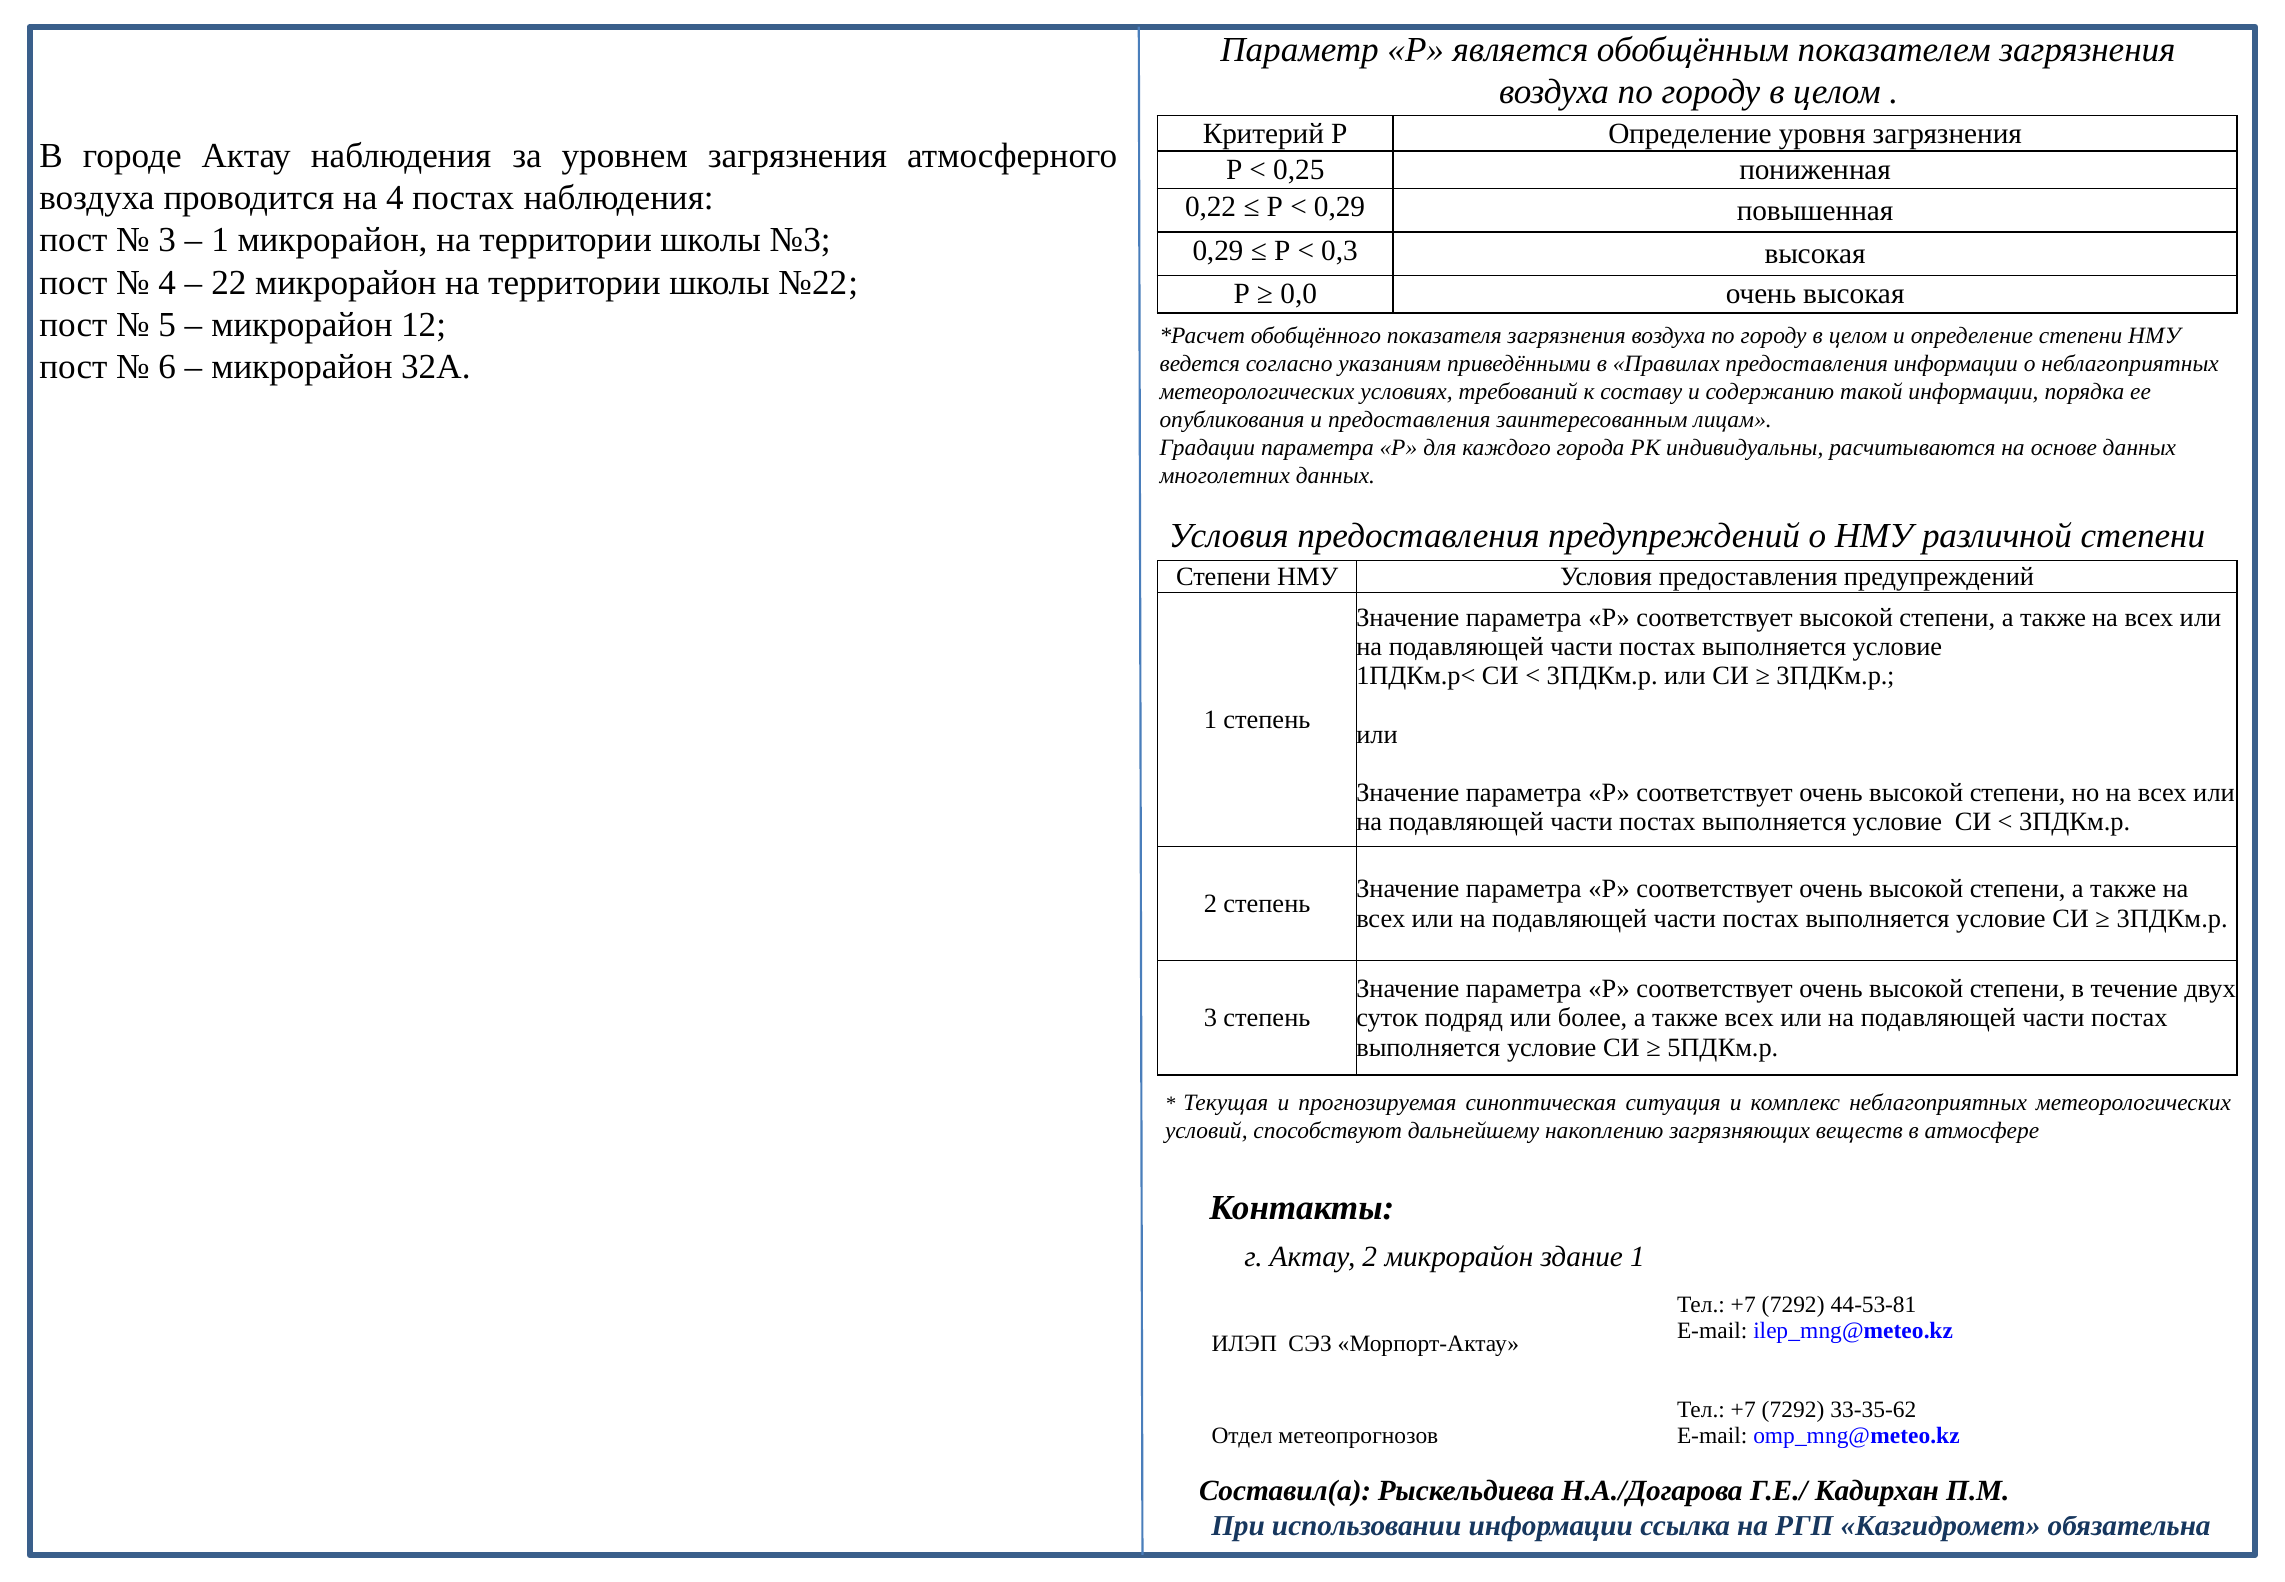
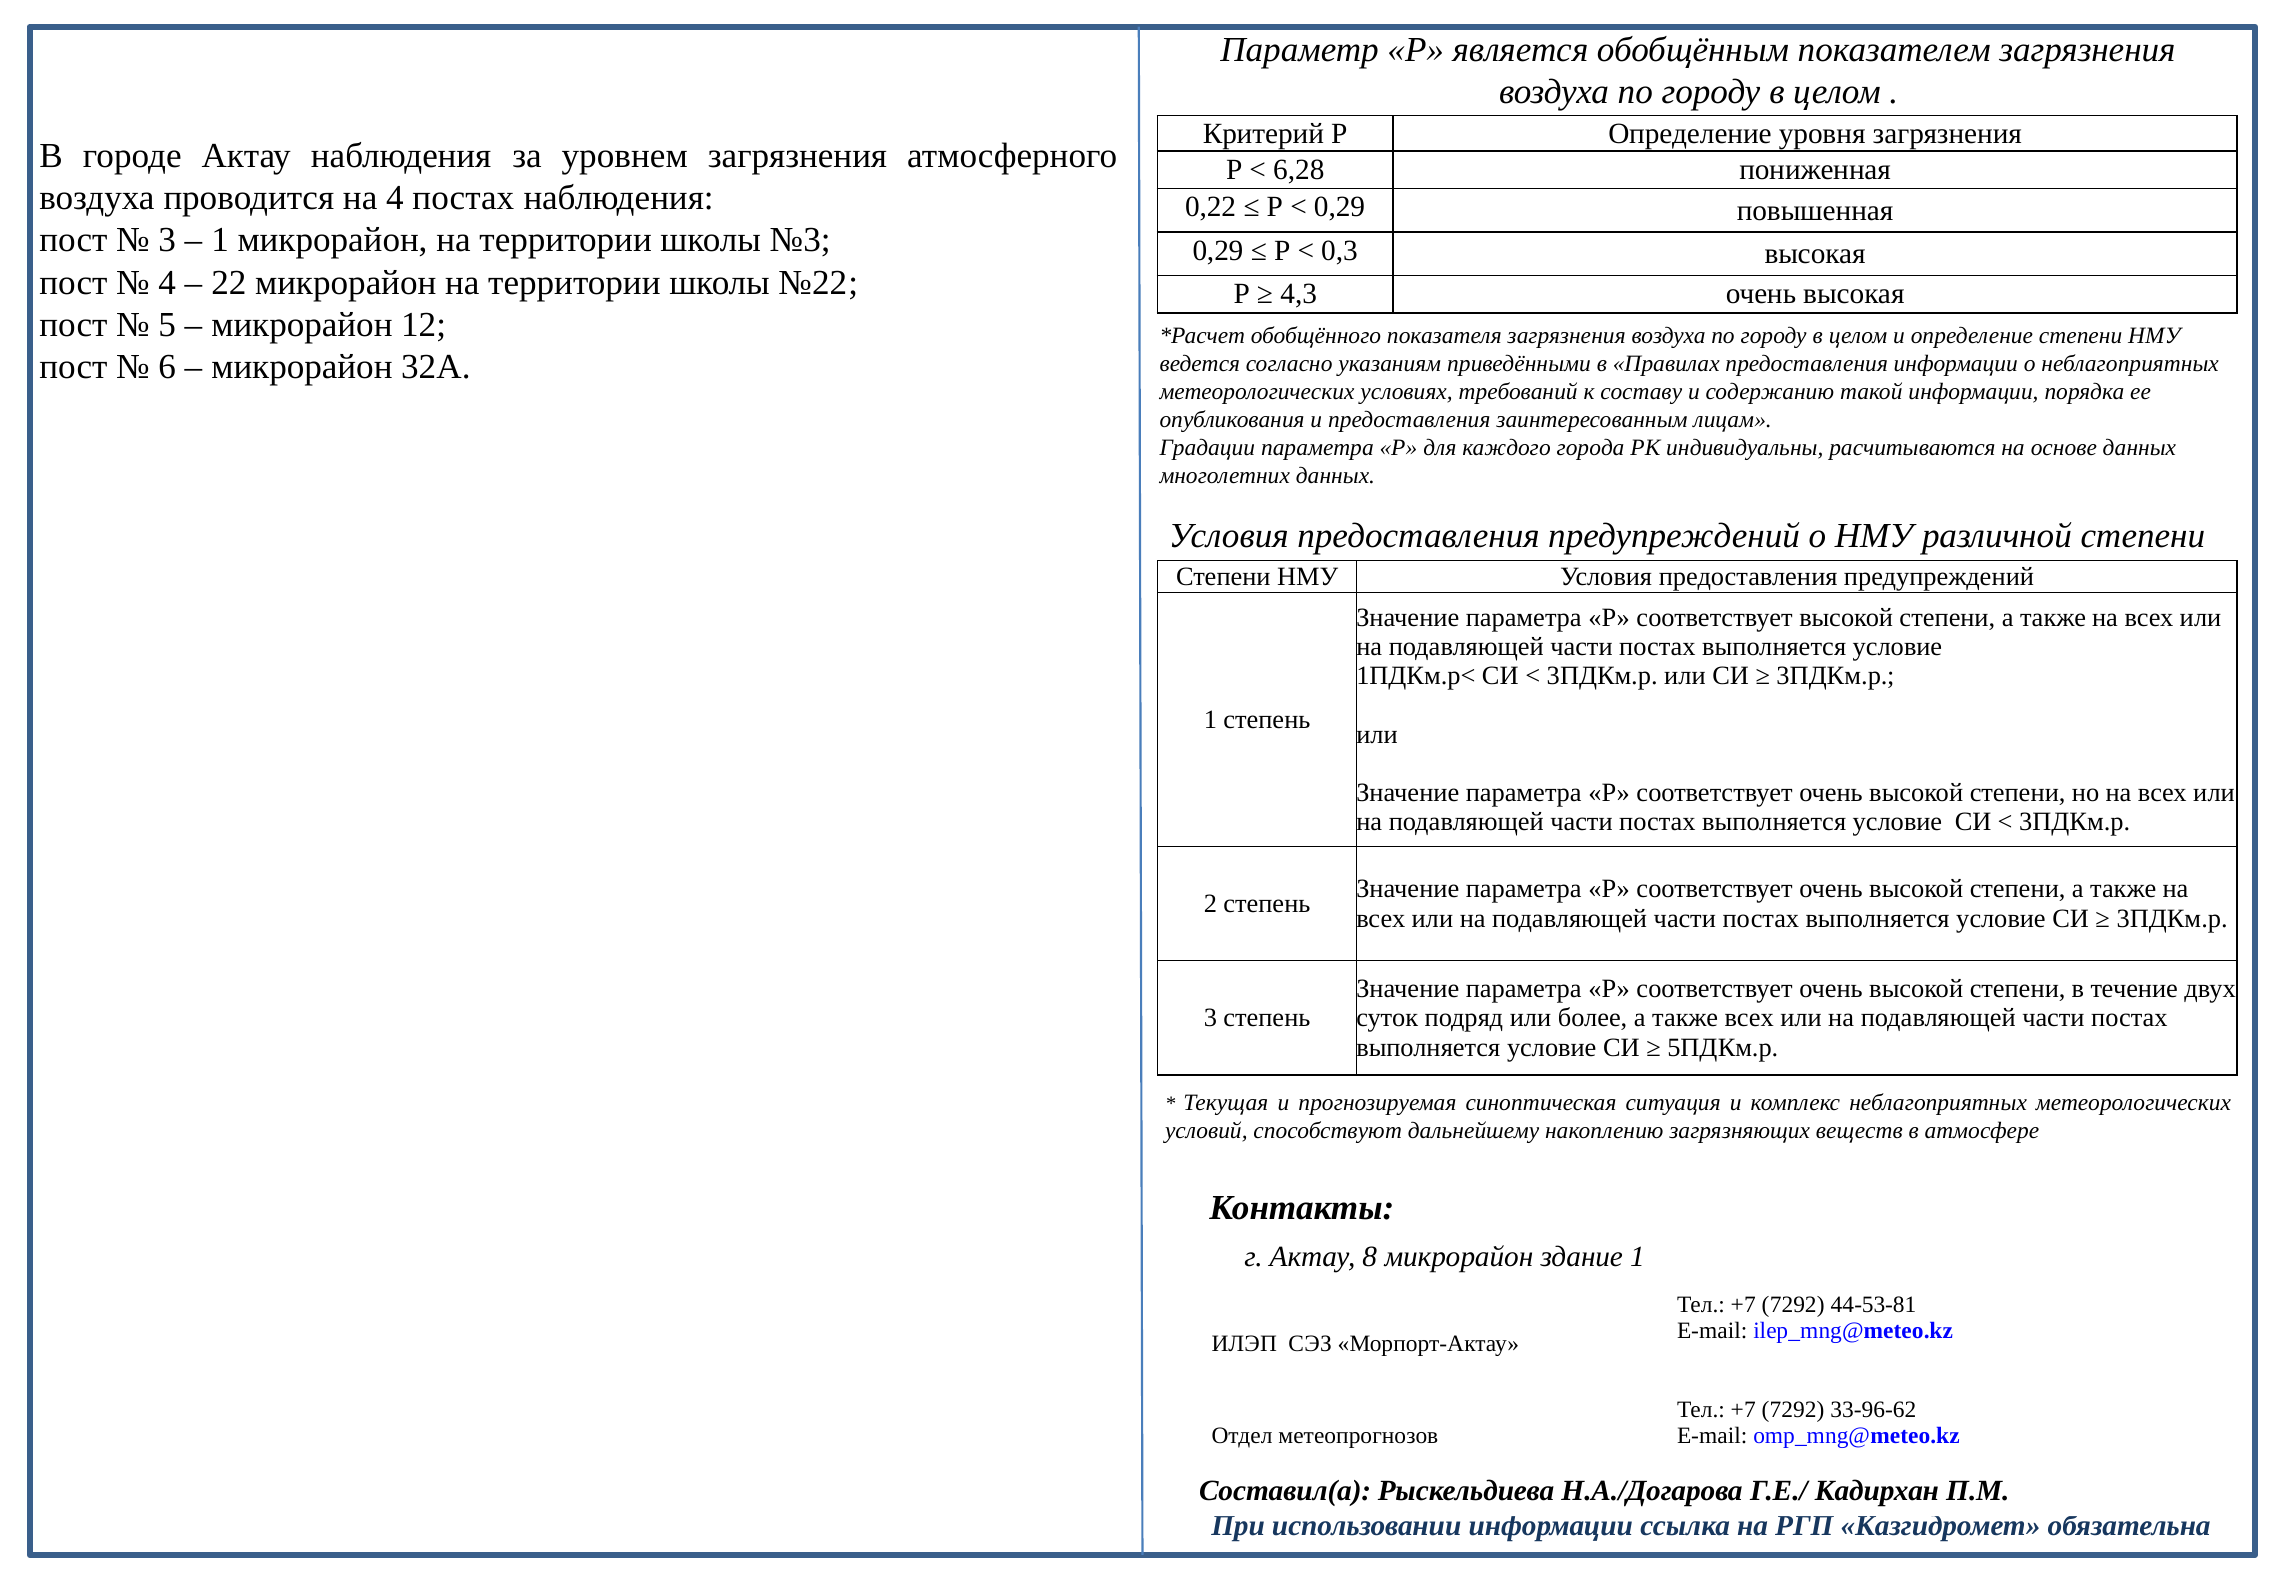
0,25: 0,25 -> 6,28 (1299, 170)
0,0: 0,0 -> 4,3 (1299, 294)
Актау 2: 2 -> 8 (1370, 1257)
33-35-62: 33-35-62 -> 33-96-62 (1873, 1410)
